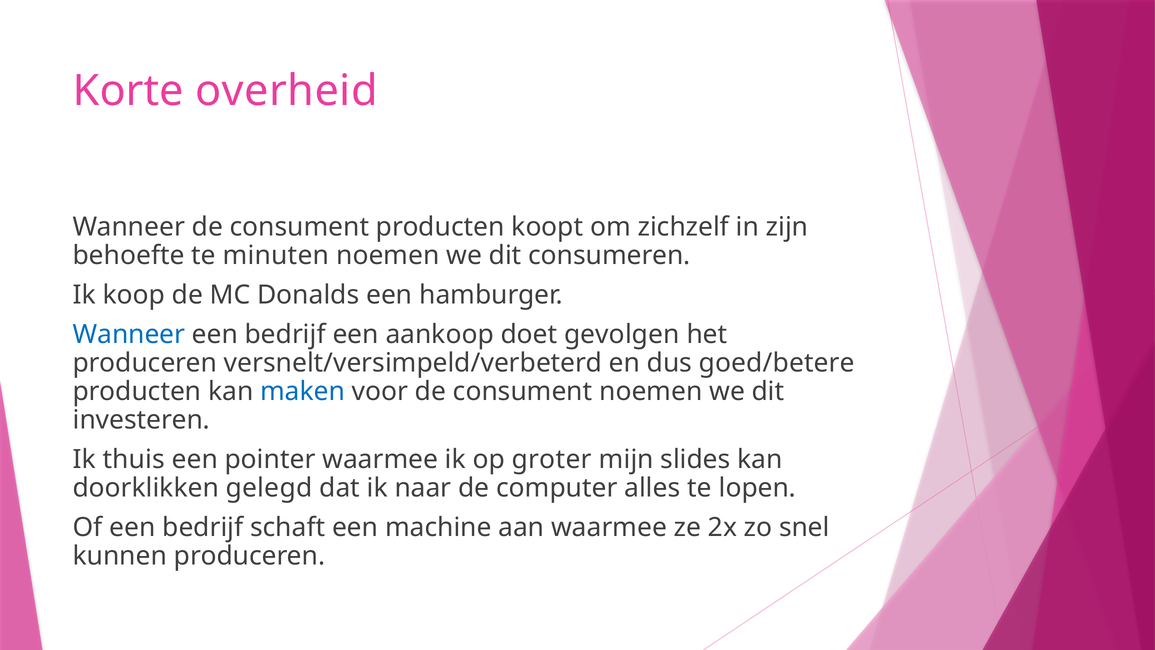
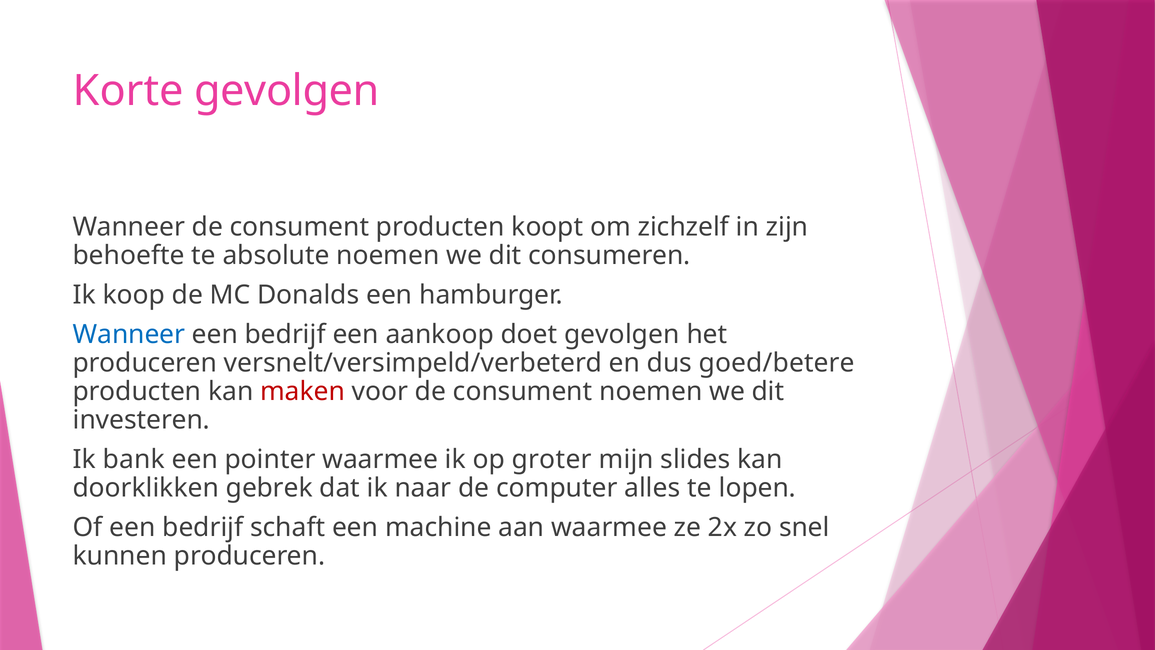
Korte overheid: overheid -> gevolgen (287, 91)
minuten: minuten -> absolute (276, 255)
maken colour: blue -> red (303, 391)
thuis: thuis -> bank (134, 459)
gelegd: gelegd -> gebrek (269, 488)
